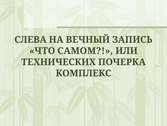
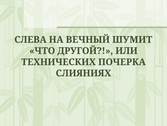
ЗАПИСЬ: ЗАПИСЬ -> ШУМИТ (132, 39)
САМОМ: САМОМ -> ДРУГОЙ (85, 51)
КОМПЛЕКС: КОМПЛЕКС -> СЛИЯНИЯХ (83, 73)
